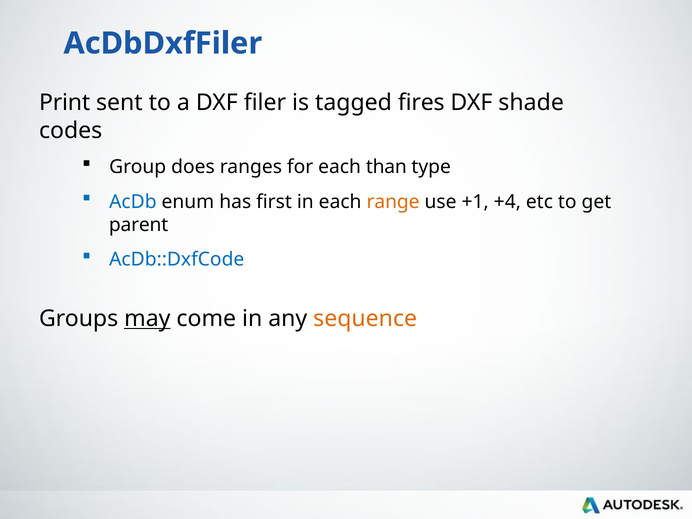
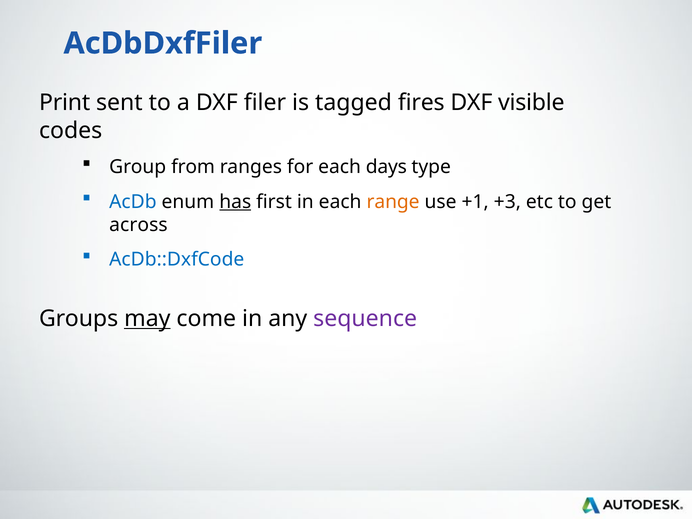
shade: shade -> visible (531, 103)
does: does -> from (193, 167)
than: than -> days (386, 167)
has underline: none -> present (235, 202)
+4: +4 -> +3 (507, 202)
parent: parent -> across (138, 225)
sequence colour: orange -> purple (365, 319)
